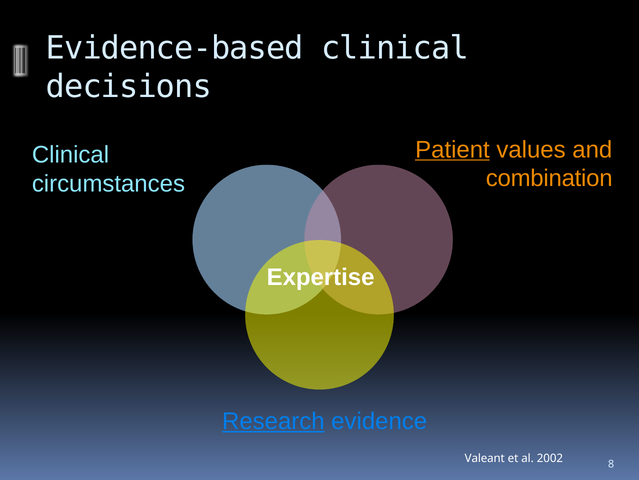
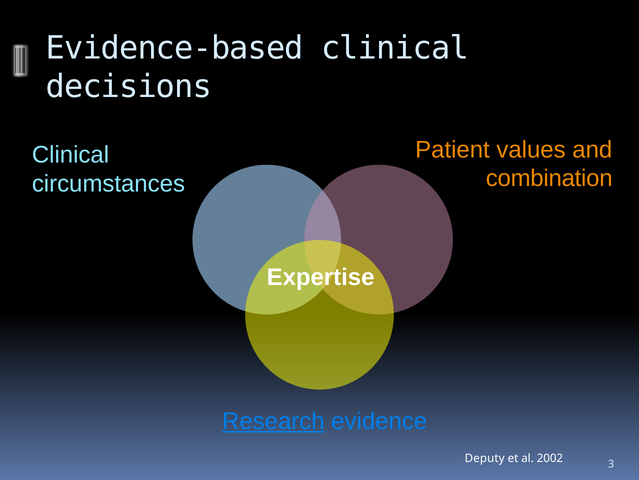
Patient underline: present -> none (452, 149)
Valeant: Valeant -> Deputy (485, 458)
8: 8 -> 3 (611, 463)
